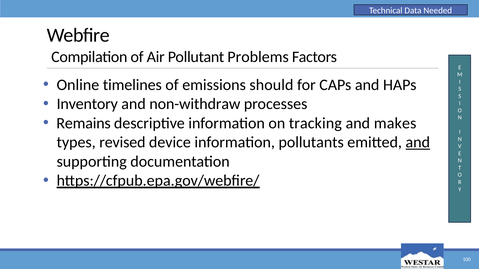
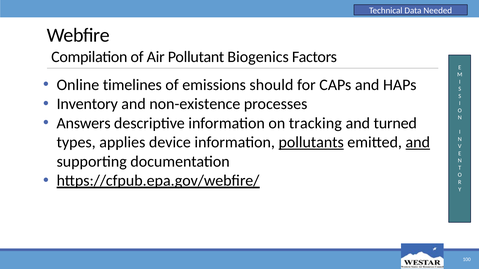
Problems: Problems -> Biogenics (258, 57)
non-withdraw: non-withdraw -> non-existence (195, 104)
Remains: Remains -> Answers (84, 123)
makes: makes -> turned (395, 123)
revised: revised -> applies (122, 143)
pollutants underline: none -> present (311, 143)
